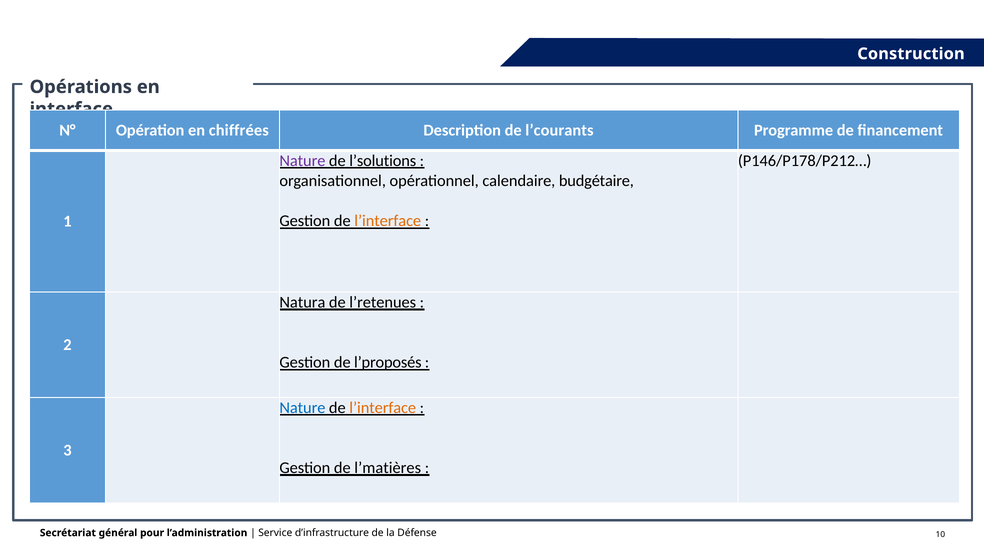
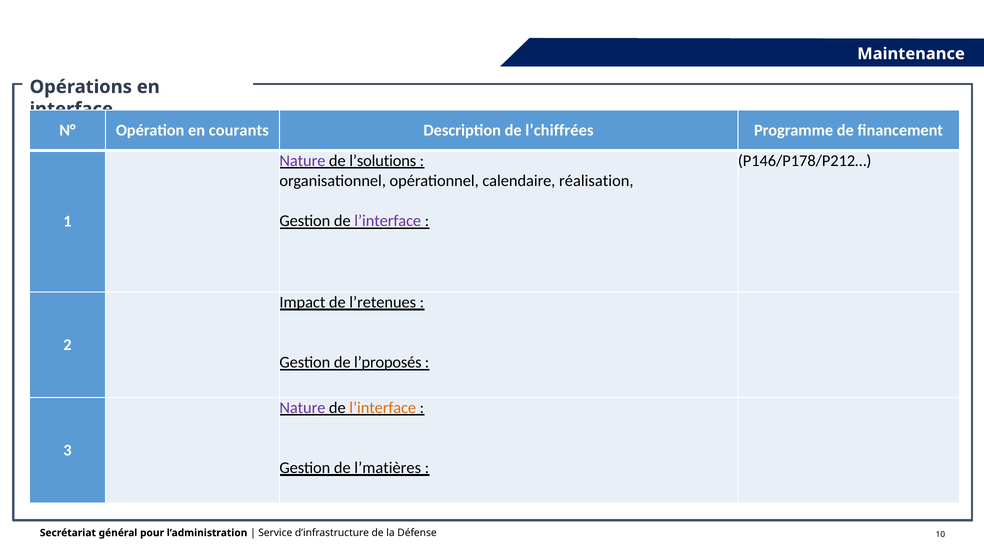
Construction: Construction -> Maintenance (911, 54)
chiffrées: chiffrées -> courants (239, 130)
l’courants: l’courants -> l’chiffrées (559, 130)
budgétaire: budgétaire -> réalisation (596, 181)
l’interface colour: orange -> purple (388, 221)
Natura: Natura -> Impact (302, 302)
Nature colour: blue -> purple (302, 407)
